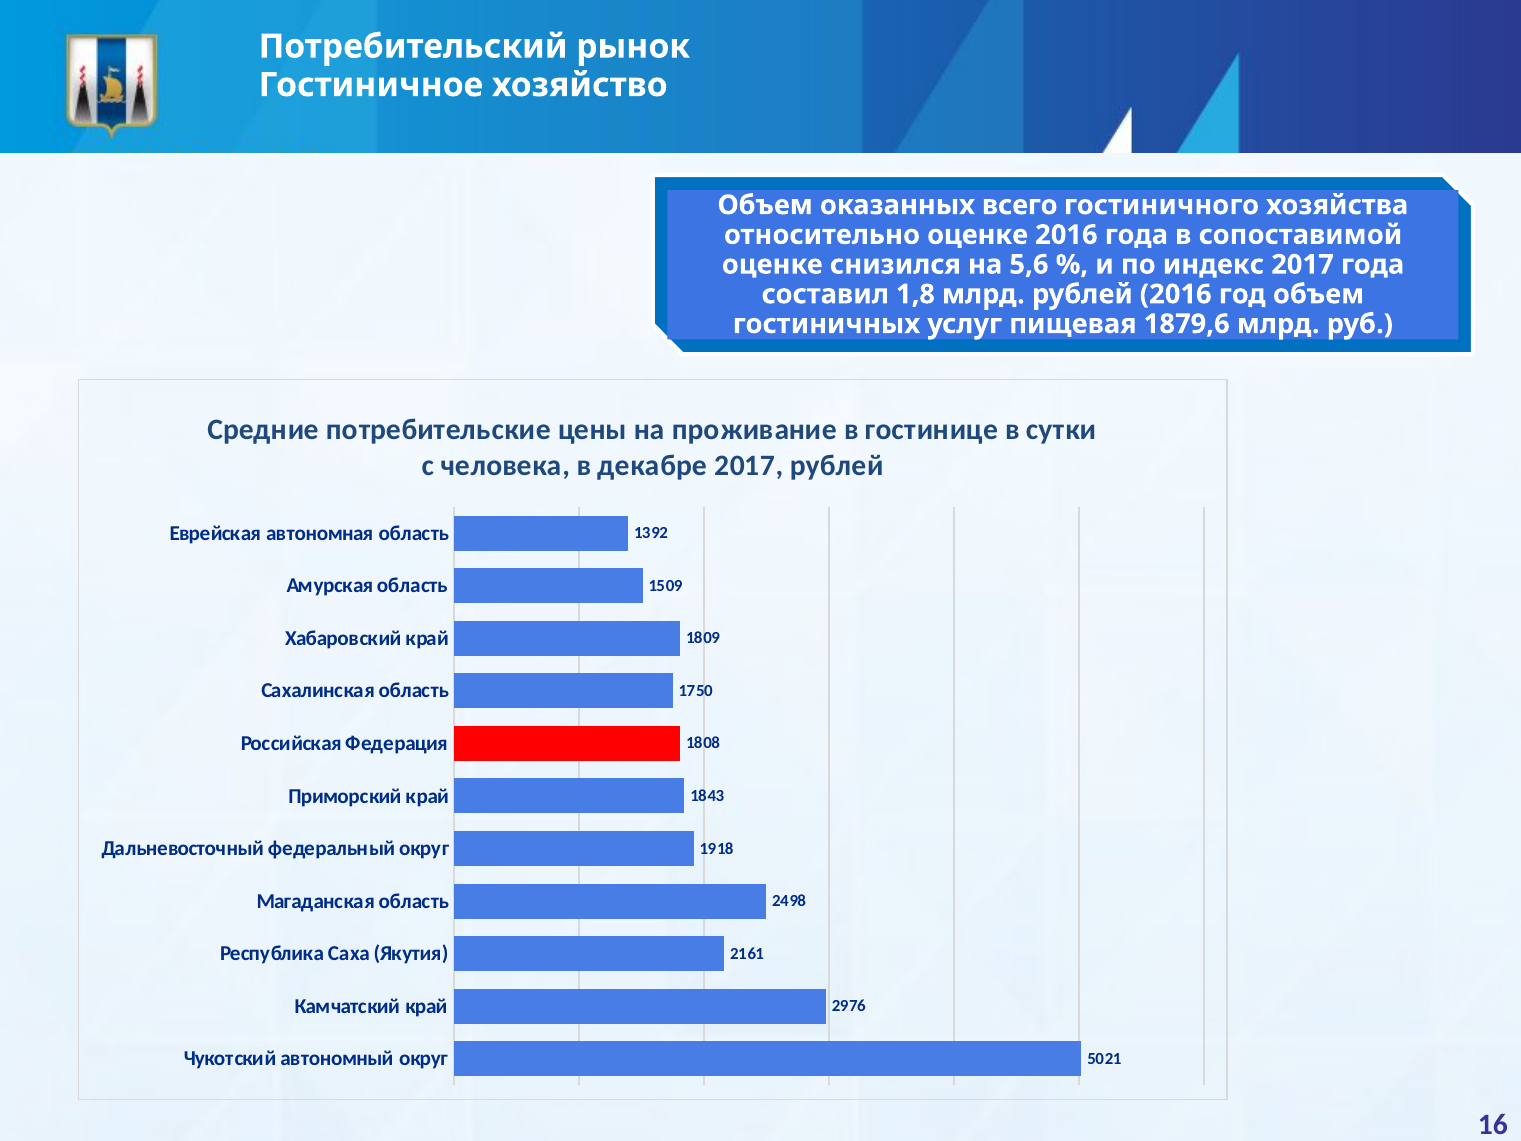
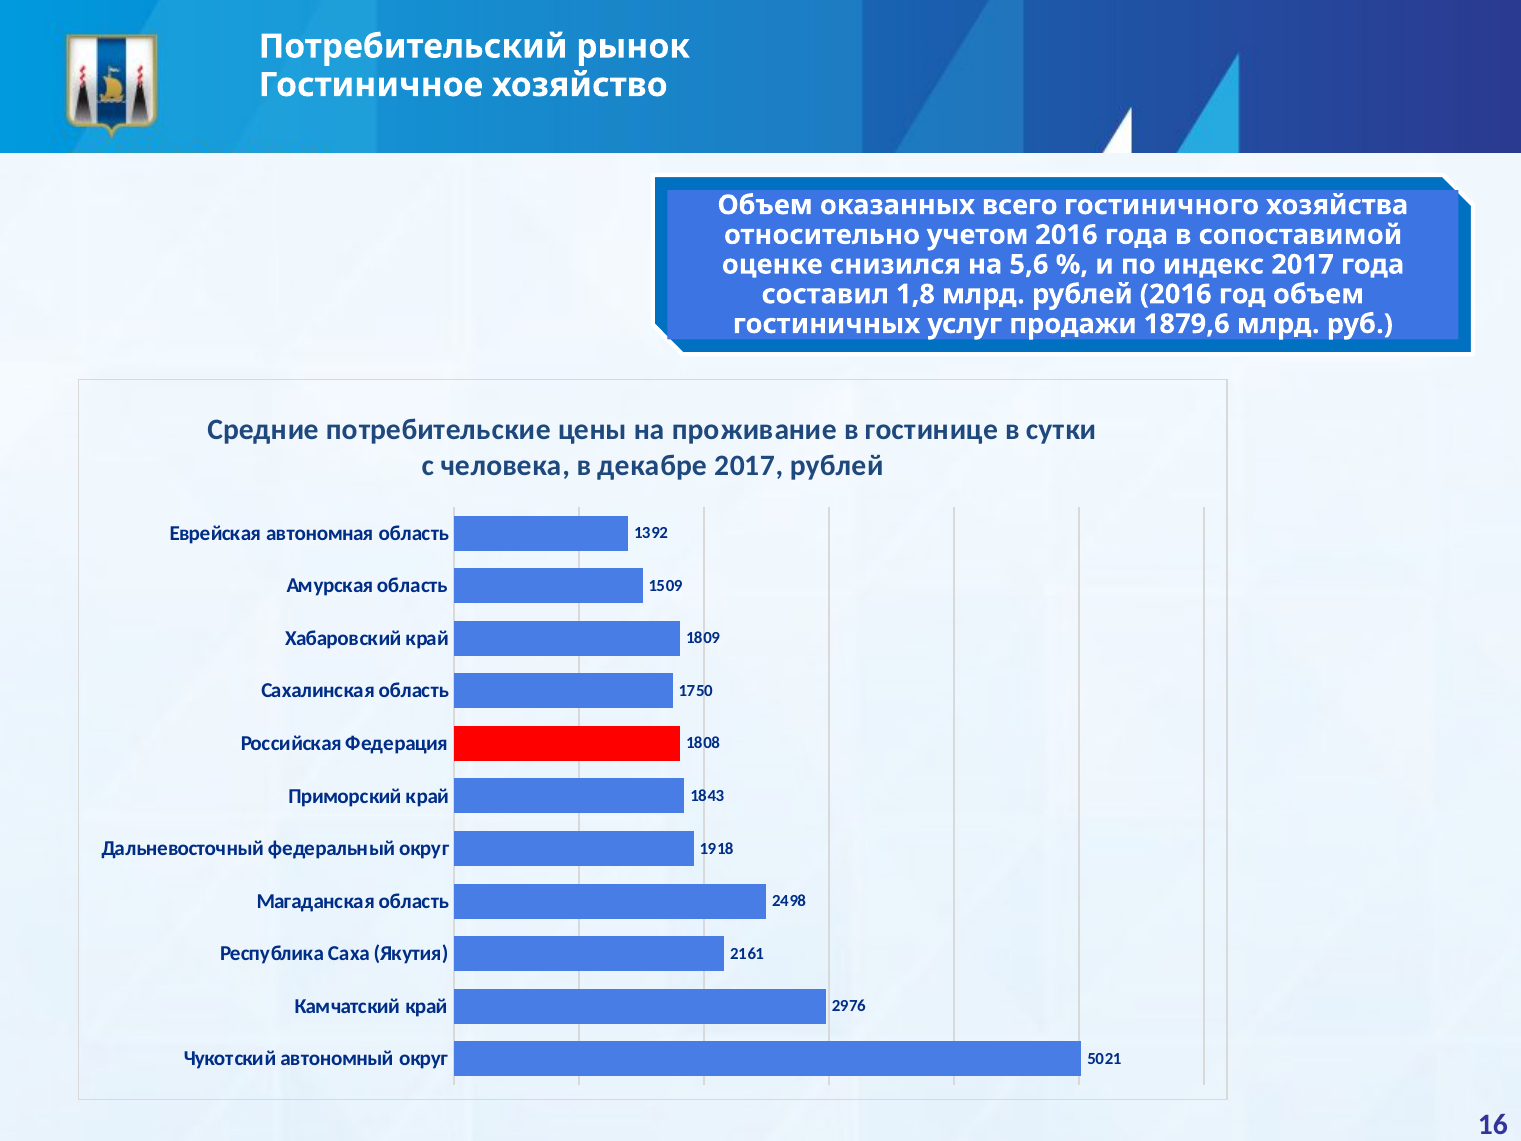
относительно оценке: оценке -> учетом (978, 235)
пищевая: пищевая -> продажи (1073, 324)
